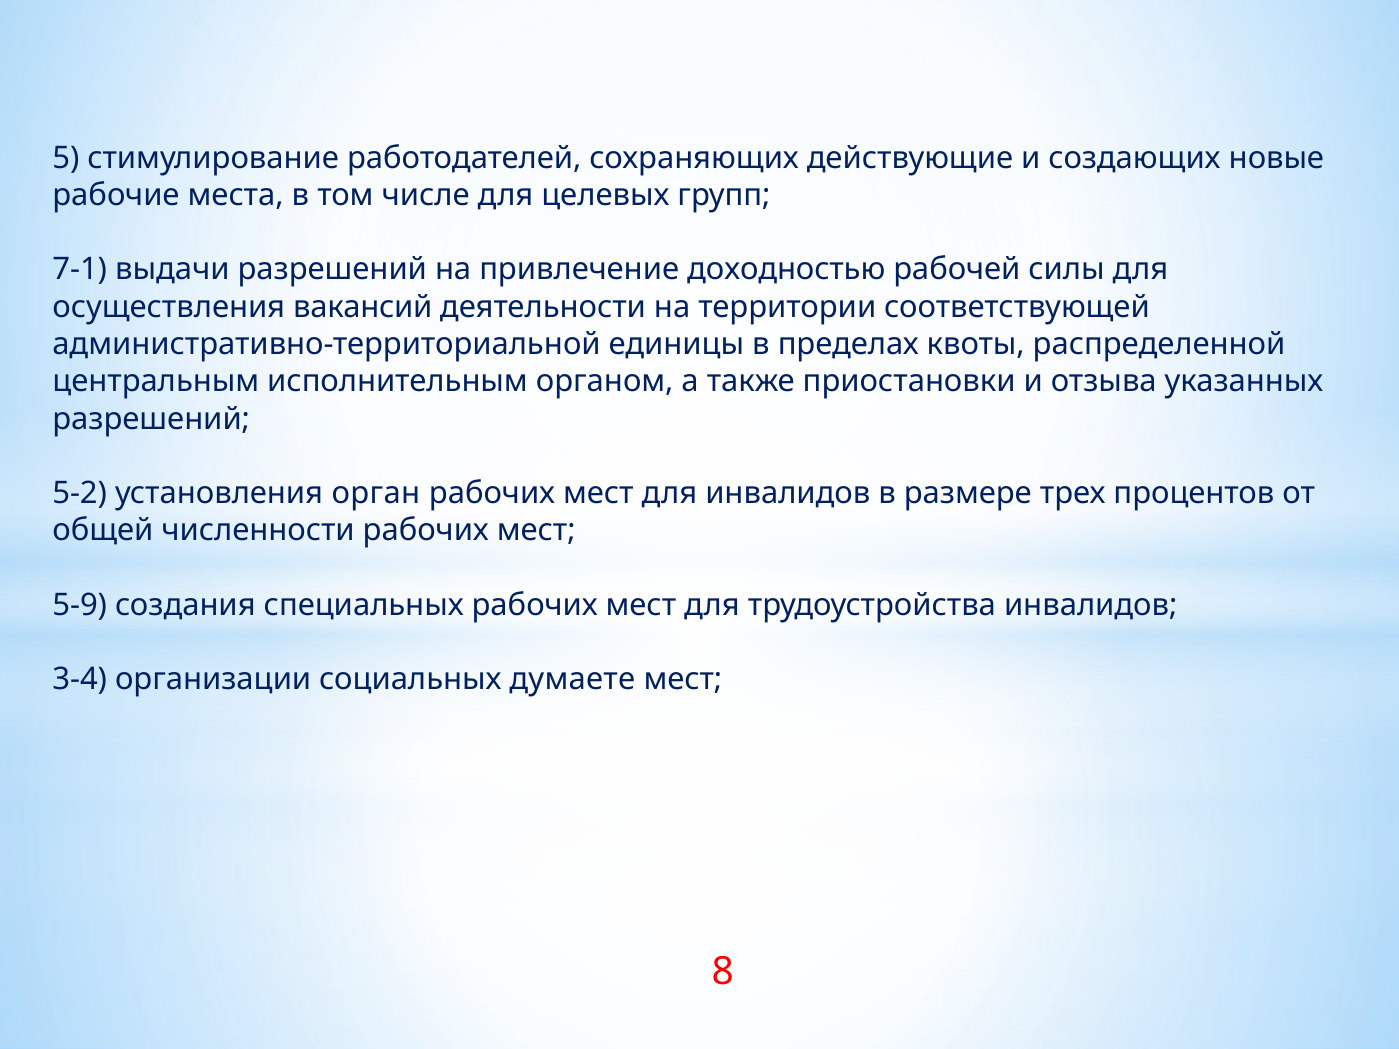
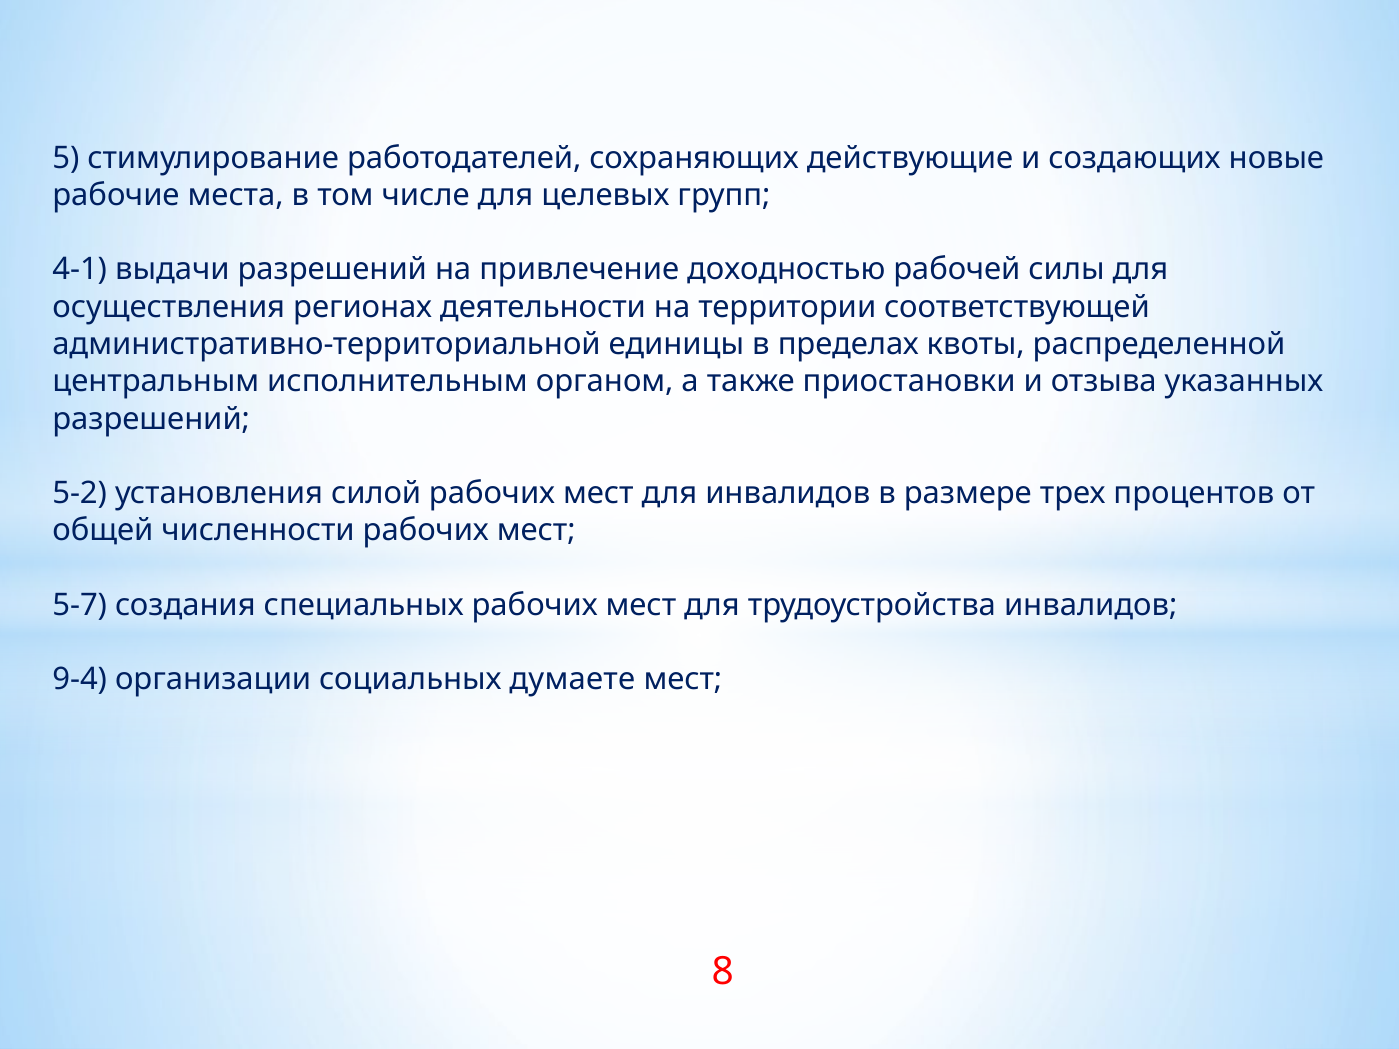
7-1: 7-1 -> 4-1 (80, 270)
вакансий: вакансий -> регионах (363, 307)
орган: орган -> силой (376, 493)
5-9: 5-9 -> 5-7 (80, 605)
3-4: 3-4 -> 9-4 (80, 680)
